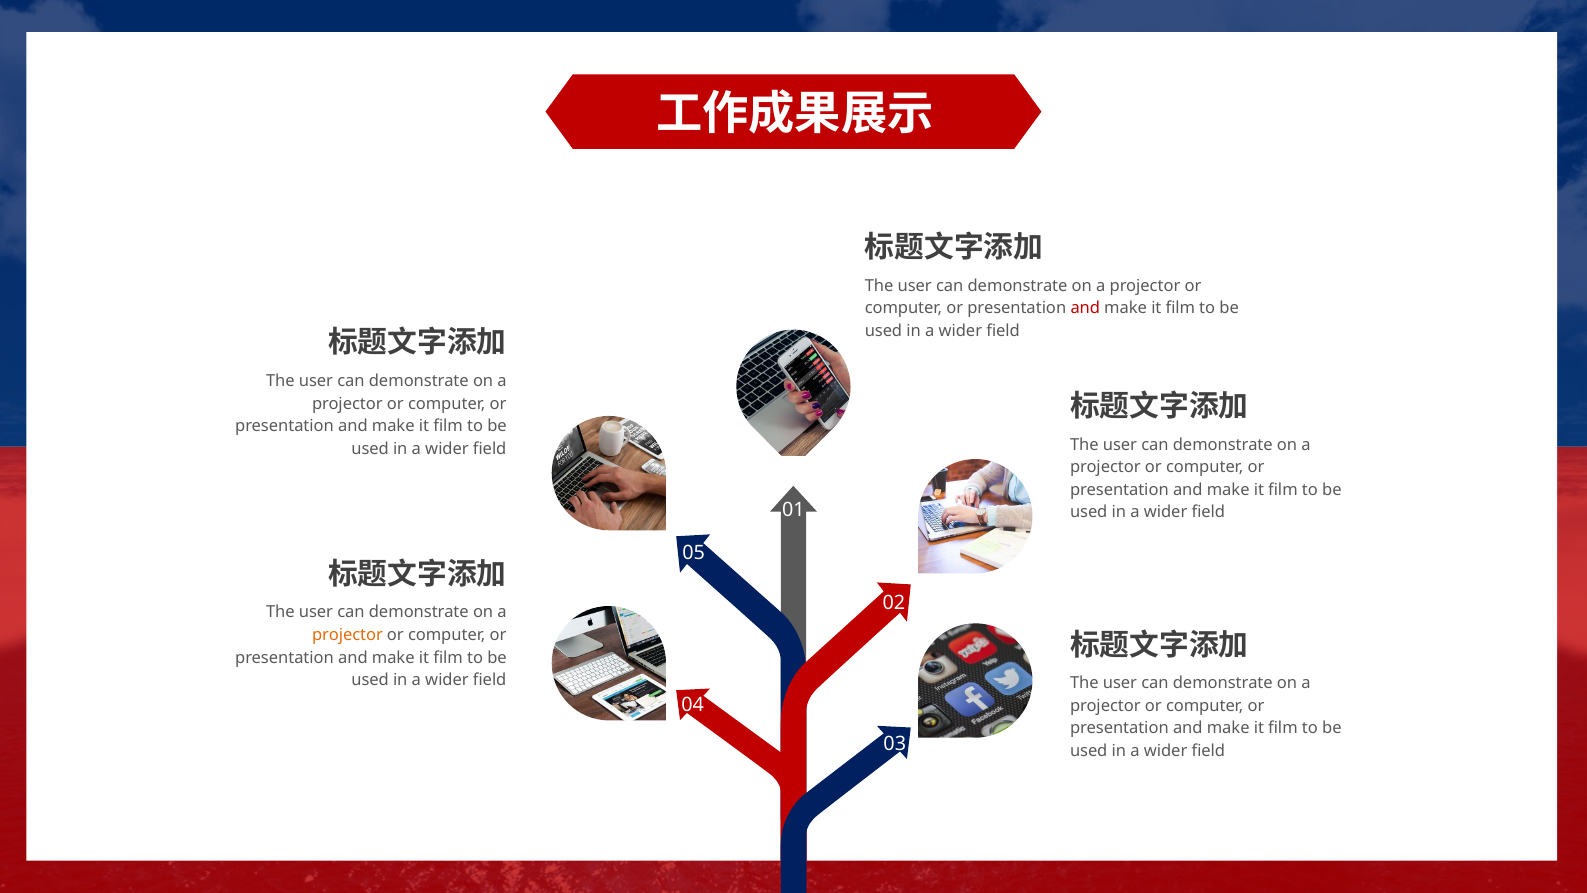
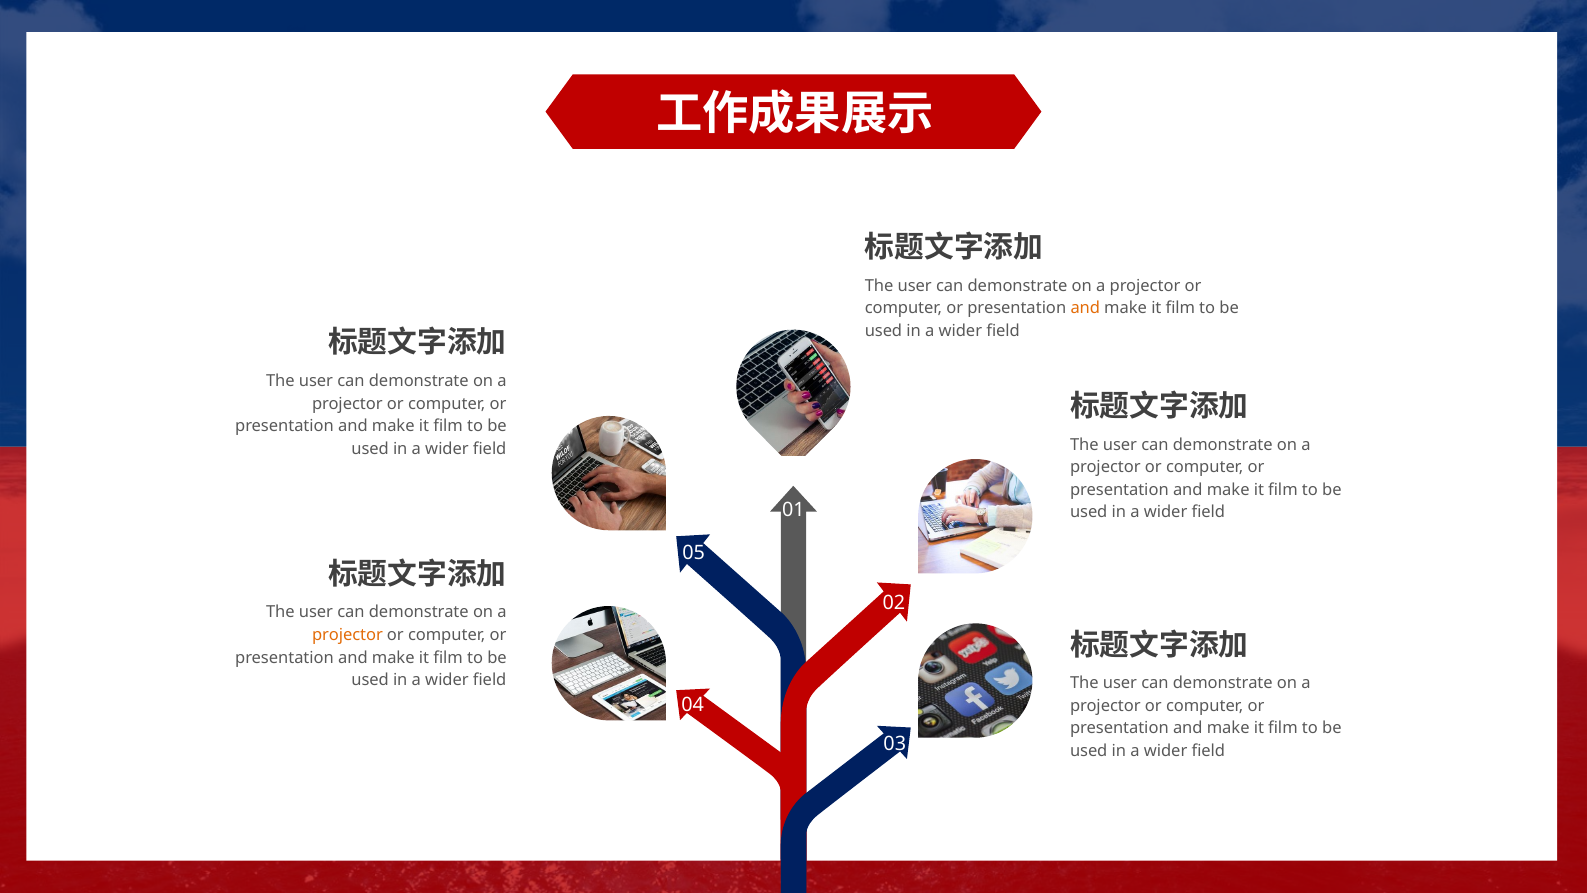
and colour: red -> orange (1085, 308)
